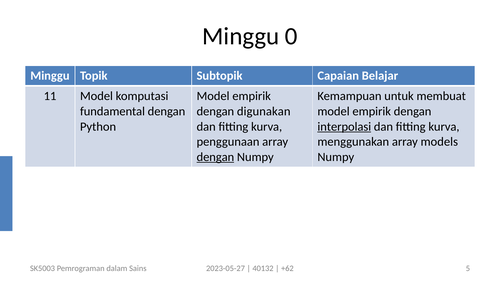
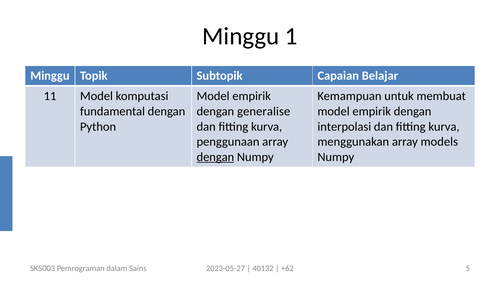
0: 0 -> 1 (291, 36)
digunakan: digunakan -> generalise (264, 111)
interpolasi underline: present -> none (344, 127)
